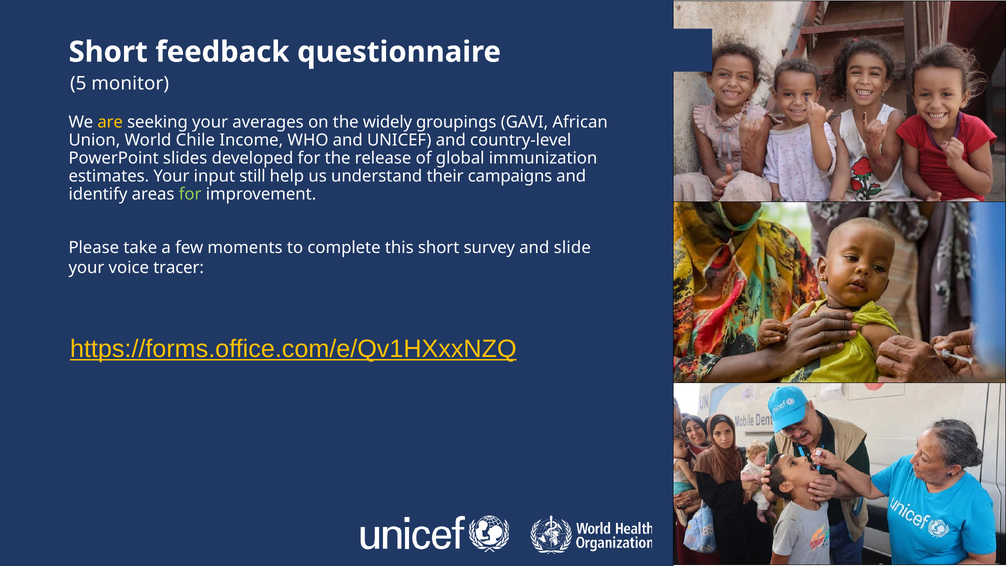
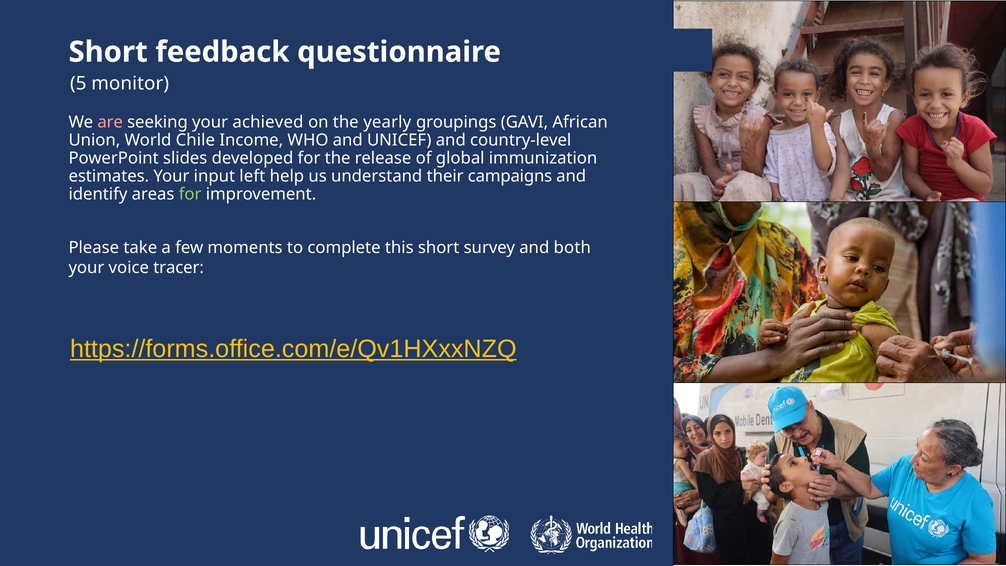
are colour: yellow -> pink (110, 122)
averages: averages -> achieved (268, 122)
widely: widely -> yearly (387, 122)
still: still -> left (252, 176)
slide: slide -> both (572, 248)
